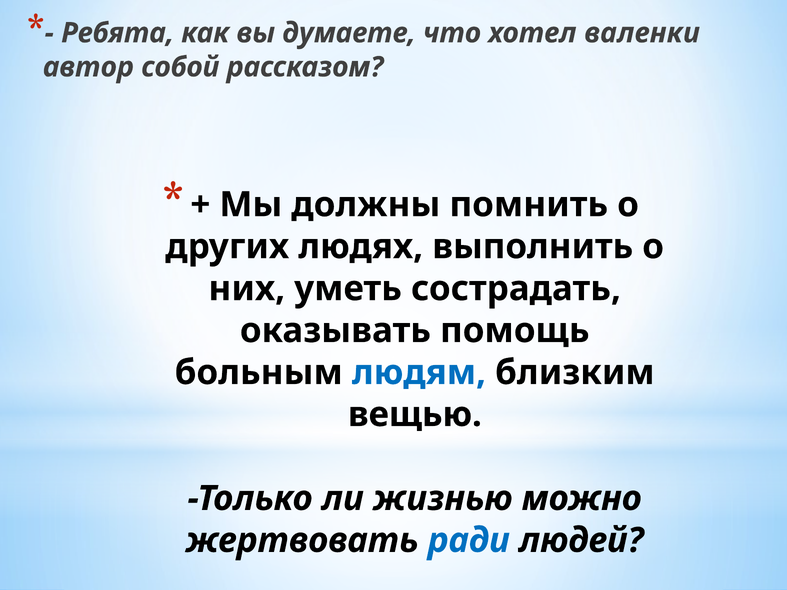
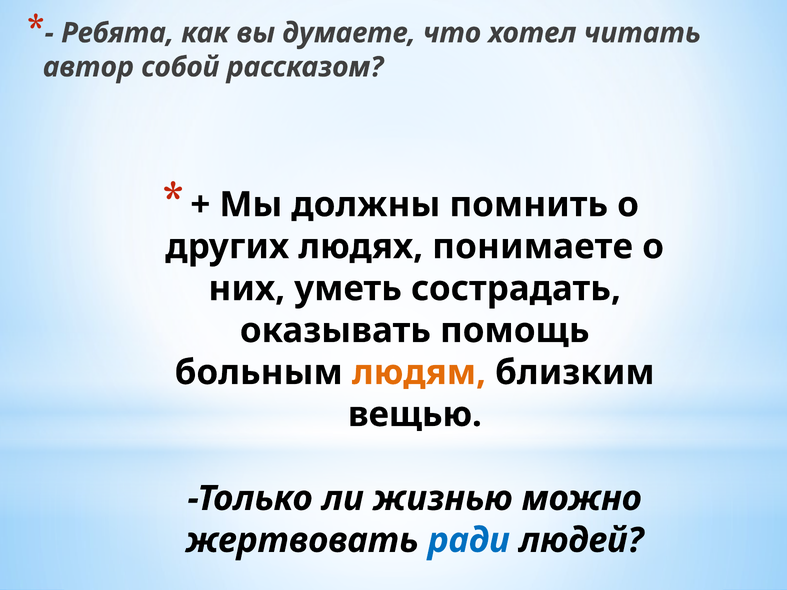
валенки: валенки -> читать (642, 33)
выполнить: выполнить -> понимаете (533, 247)
людям colour: blue -> orange (419, 373)
